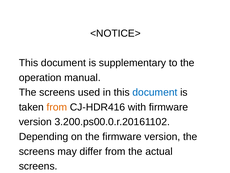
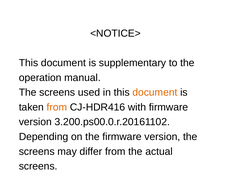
document colour: blue -> orange (155, 92)
